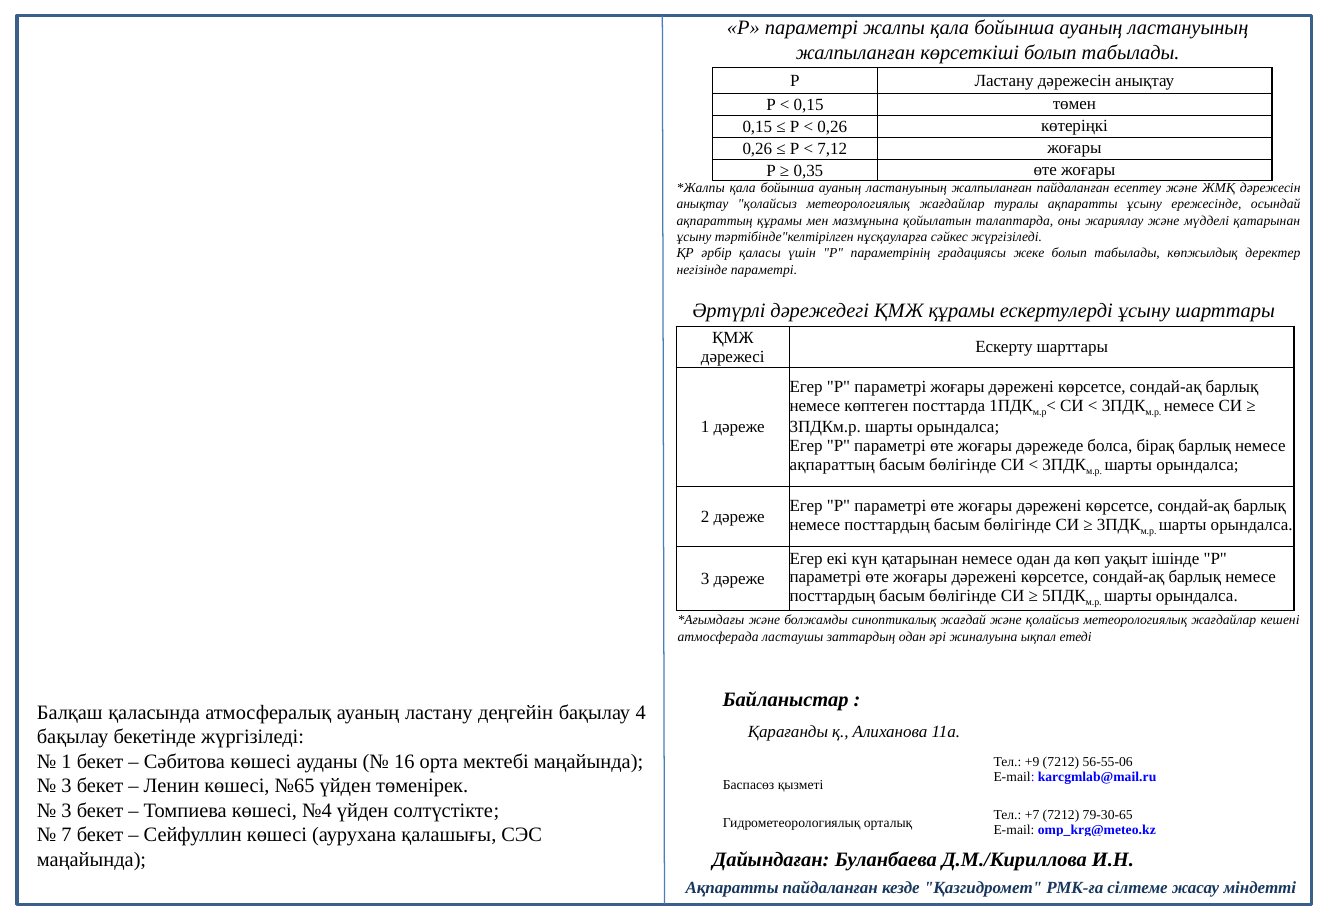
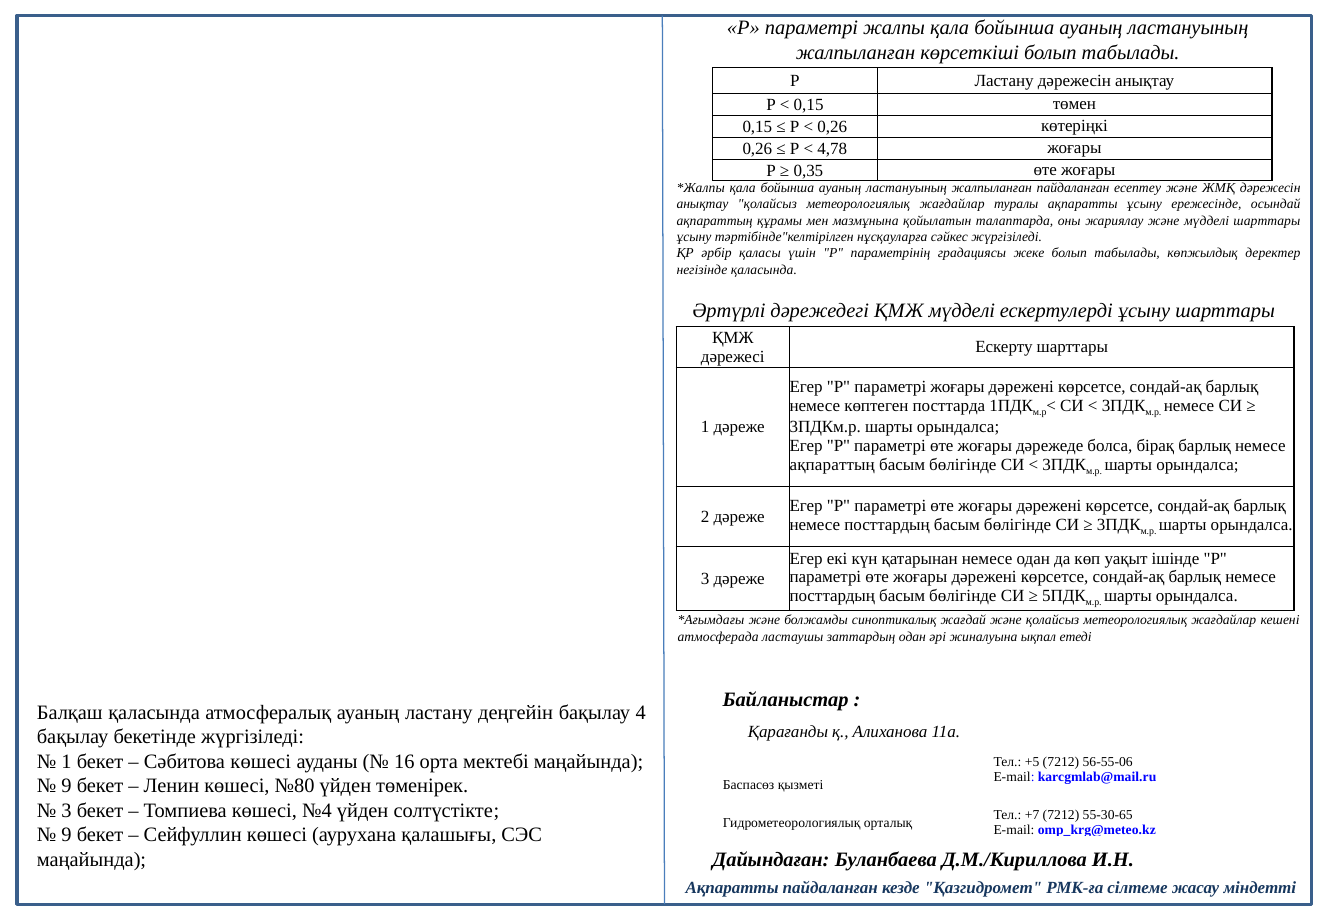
7,12: 7,12 -> 4,78 (832, 149)
мүдделі қатарынан: қатарынан -> шарттары (1267, 221)
негізінде параметрі: параметрі -> қаласында (764, 270)
ҚМЖ құрамы: құрамы -> мүдделі (962, 311)
+9: +9 -> +5 (1032, 762)
3: 3 -> 9 (67, 786)
№65: №65 -> №80 (295, 786)
79-30-65: 79-30-65 -> 55-30-65 (1108, 815)
7: 7 -> 9 (67, 835)
